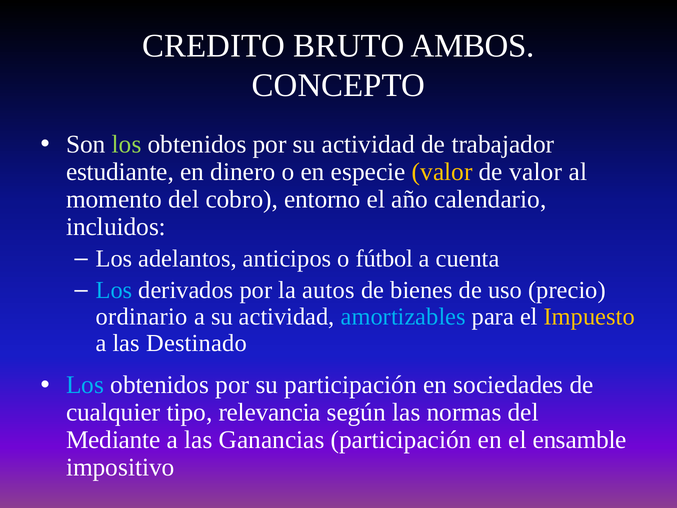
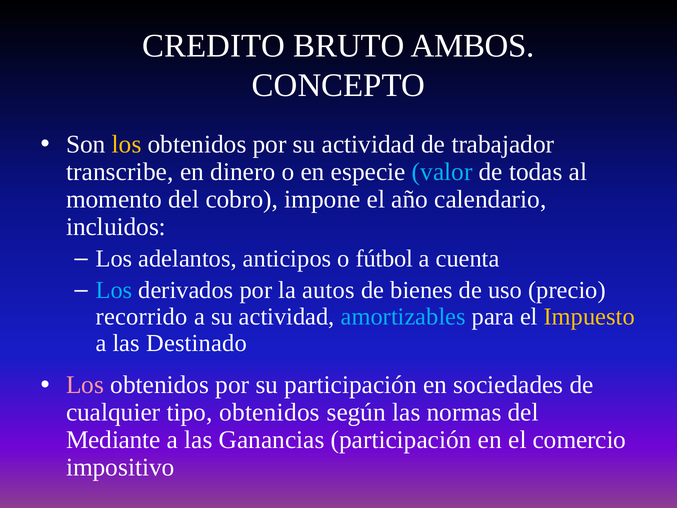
los colour: light green -> yellow (127, 144)
estudiante: estudiante -> transcribe (120, 172)
valor colour: yellow -> light blue (442, 172)
de valor: valor -> todas (536, 172)
entorno: entorno -> impone (322, 199)
ordinario: ordinario -> recorrido (142, 316)
Los colour: light blue -> pink (85, 385)
tipo relevancia: relevancia -> obtenidos (269, 412)
ensamble: ensamble -> comercio (579, 440)
